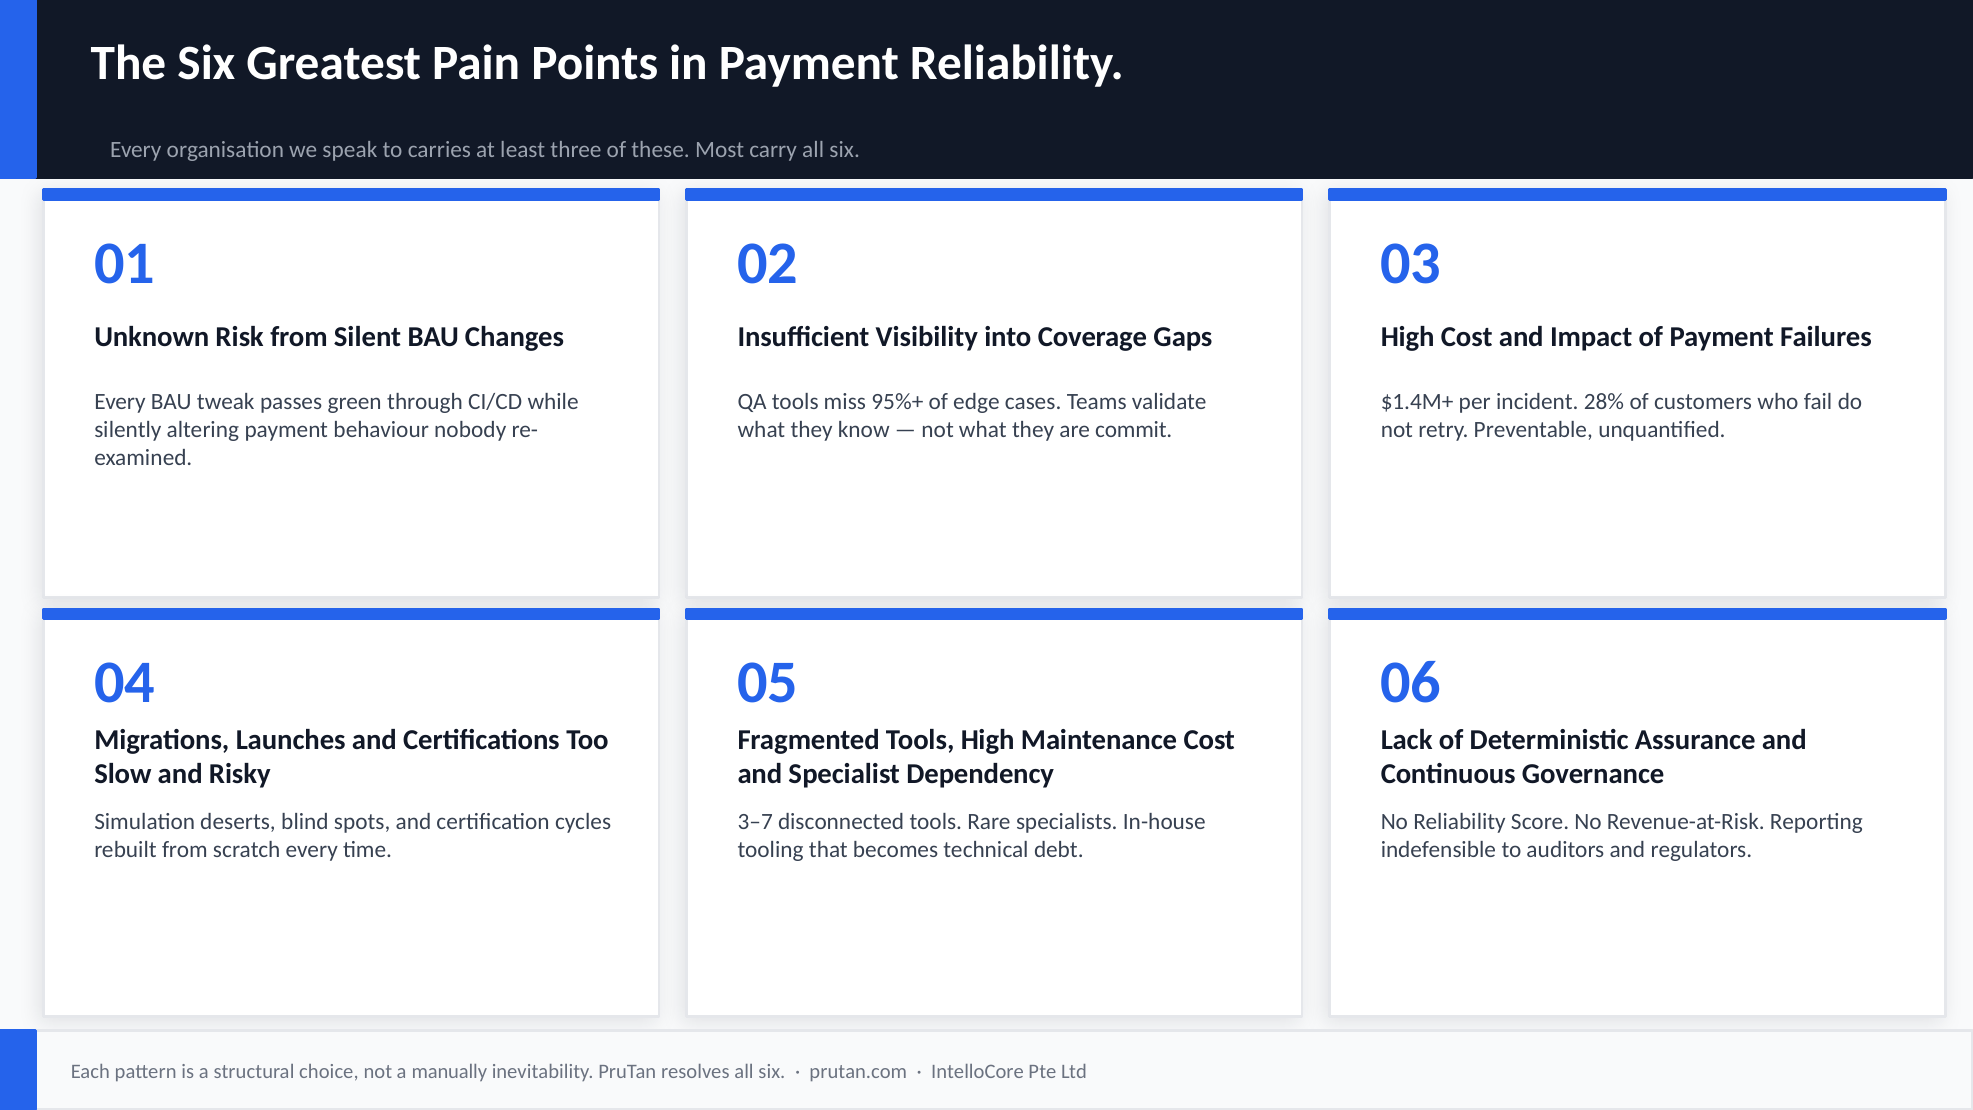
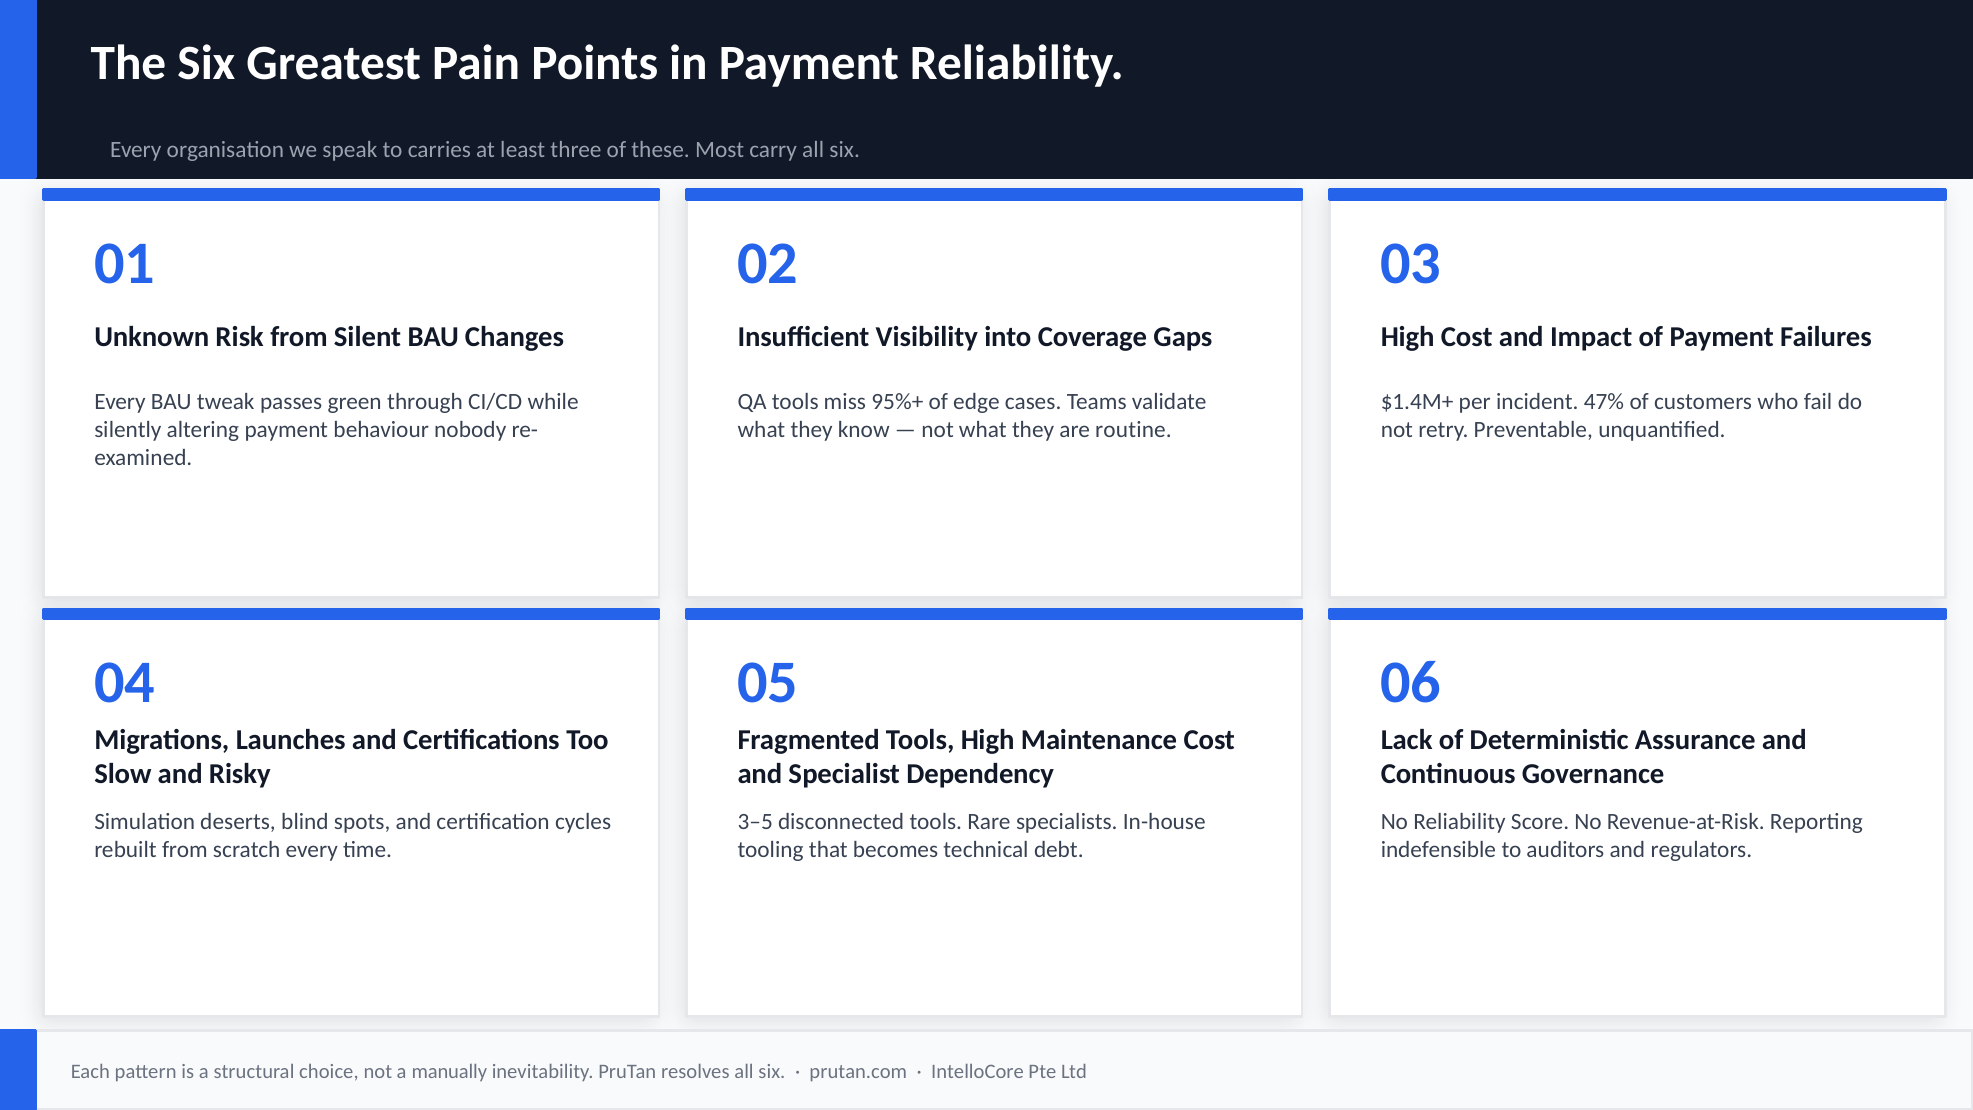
28%: 28% -> 47% (1604, 402)
commit: commit -> routine (1134, 430)
3–7: 3–7 -> 3–5 (755, 822)
